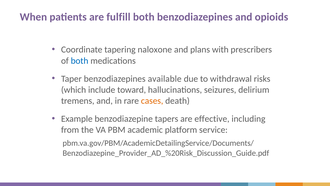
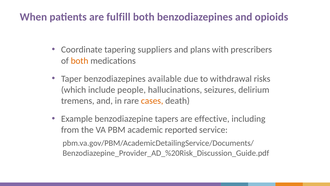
naloxone: naloxone -> suppliers (155, 50)
both colour: blue -> orange (80, 61)
toward: toward -> people (132, 90)
platform: platform -> reported (181, 130)
